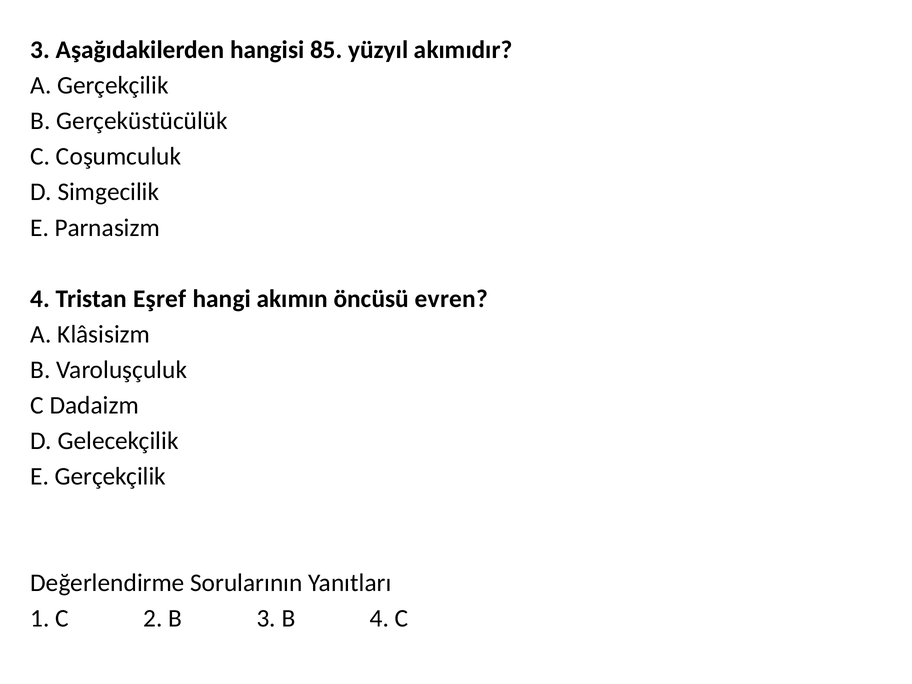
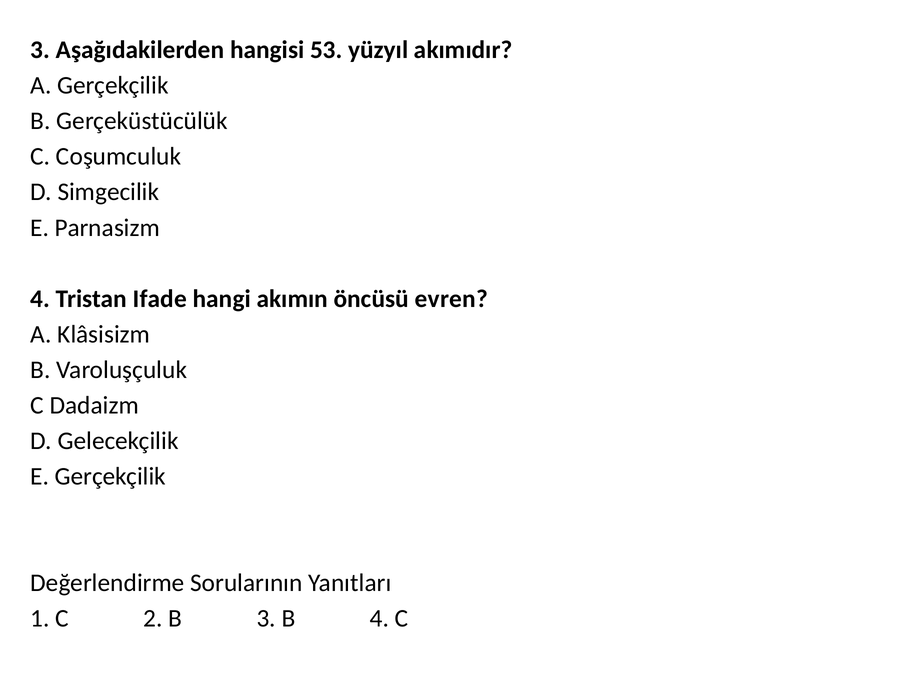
85: 85 -> 53 (326, 50)
Eşref: Eşref -> Ifade (160, 299)
